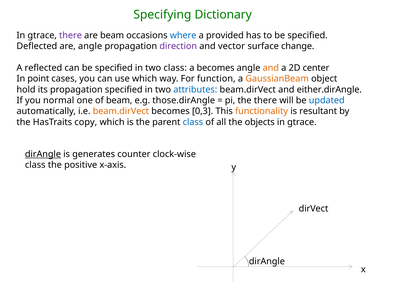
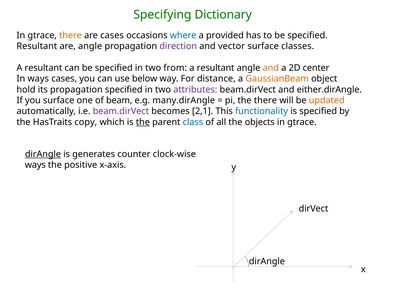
there colour: purple -> orange (71, 35)
are beam: beam -> cases (112, 35)
Deflected: Deflected -> Resultant (37, 46)
change: change -> classes (298, 46)
reflected: reflected -> resultant (43, 68)
two class: class -> from (175, 68)
becomes: becomes -> resultant (216, 68)
In point: point -> ways (38, 79)
use which: which -> below (145, 79)
function: function -> distance (216, 79)
attributes colour: blue -> purple (195, 90)
you normal: normal -> surface (59, 100)
those.dirAngle: those.dirAngle -> many.dirAngle (184, 100)
updated colour: blue -> orange (327, 100)
beam.dirVect colour: orange -> purple (121, 111)
0,3: 0,3 -> 2,1 (203, 111)
functionality colour: orange -> blue (262, 111)
is resultant: resultant -> specified (318, 111)
the underline: none -> present (143, 122)
class: class -> ways (35, 165)
